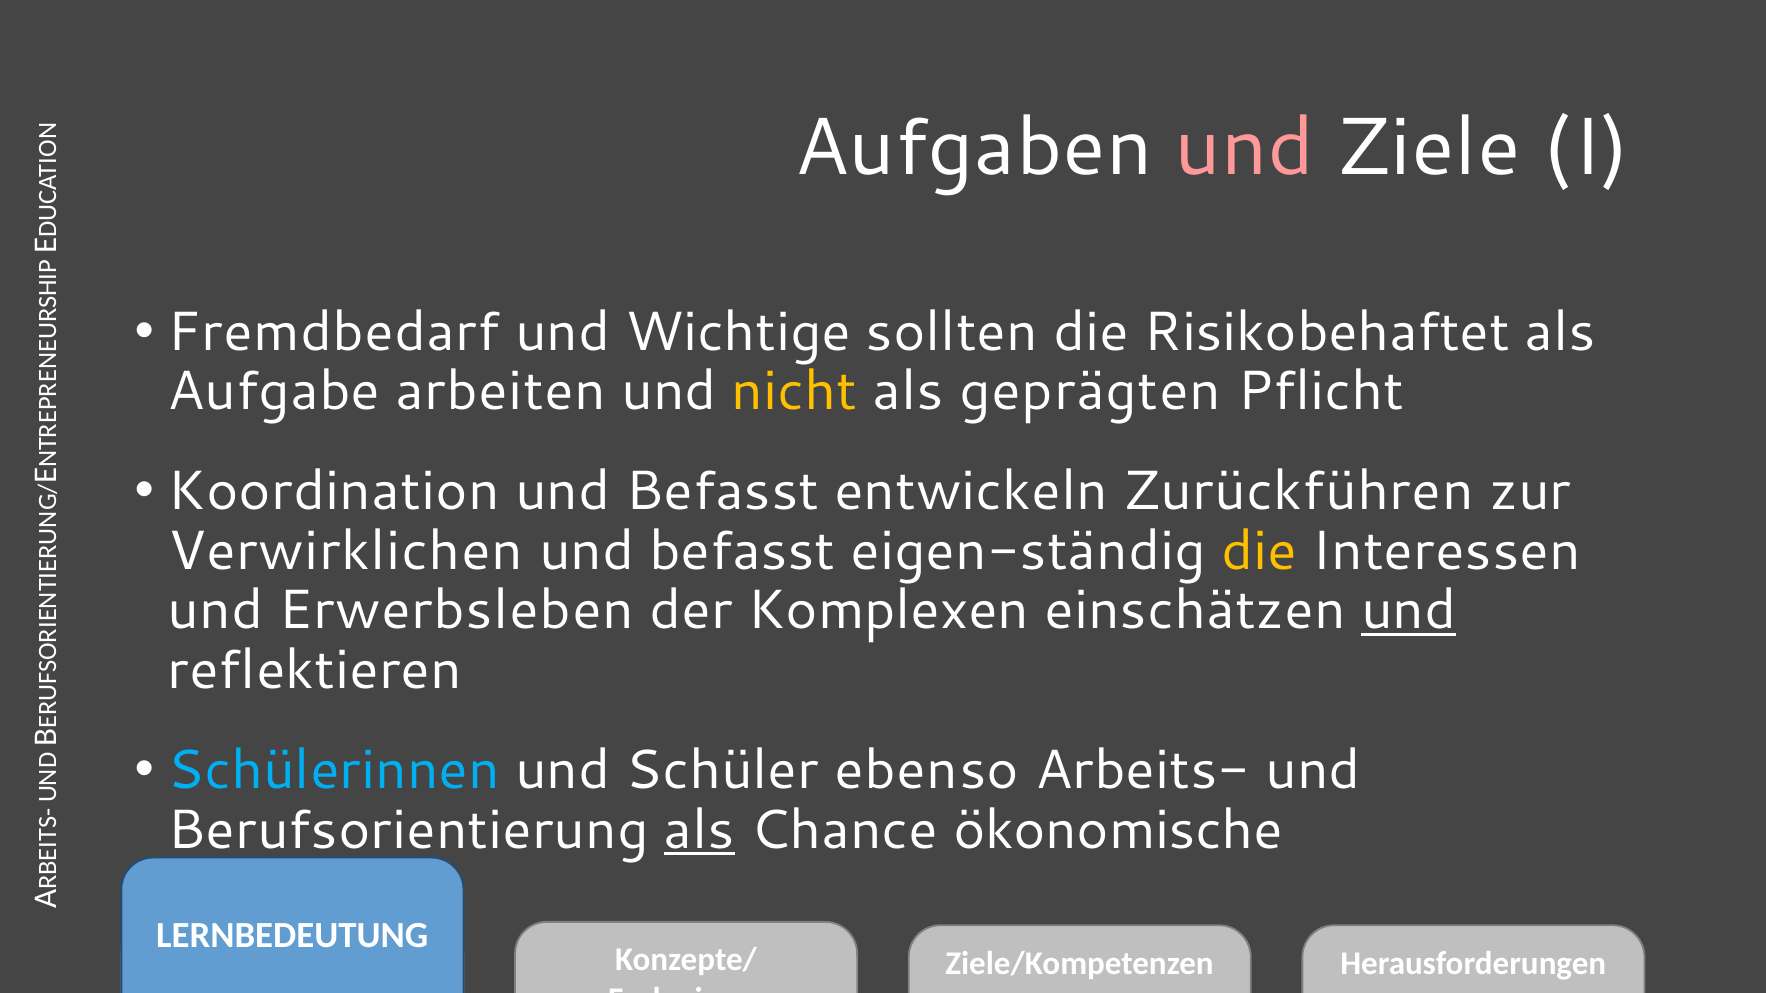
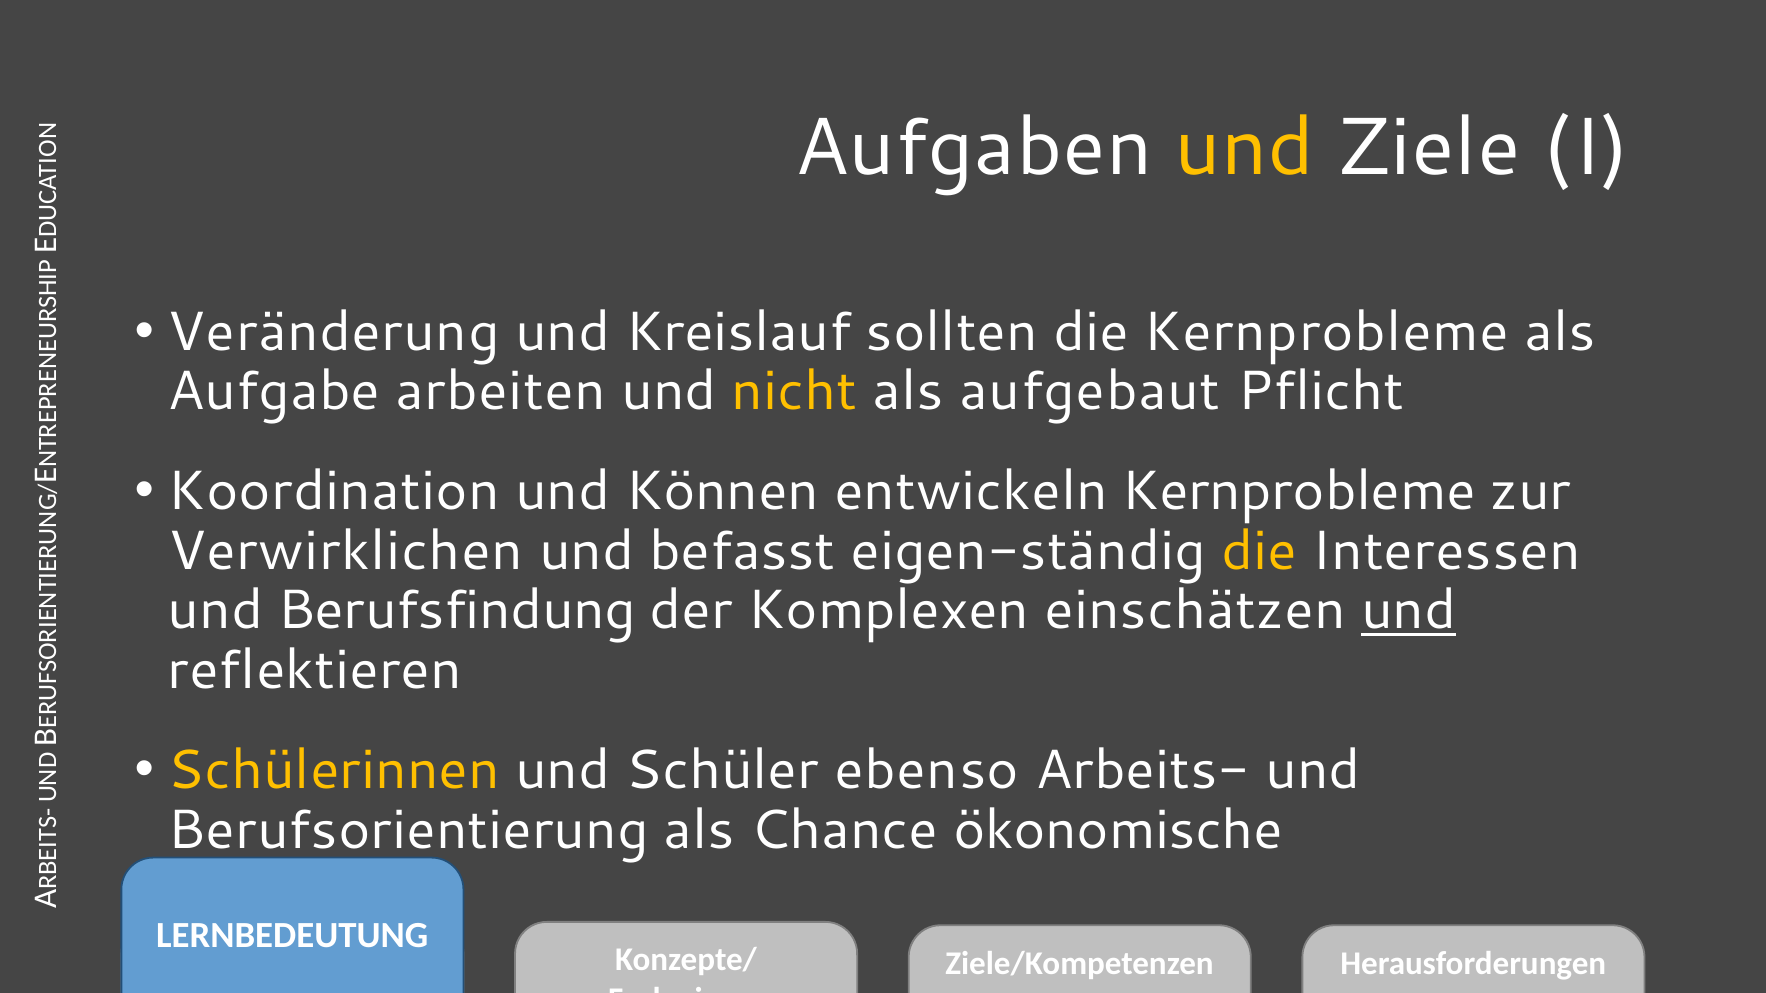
und colour: pink -> yellow (1245, 148)
Fremdbedarf: Fremdbedarf -> Veränderung (334, 332)
Wichtige: Wichtige -> Kreislauf (738, 332)
die Risikobehaftet: Risikobehaftet -> Kernprobleme (1326, 332)
geprägten: geprägten -> aufgebaut (1090, 392)
Befasst: Befasst -> Können (722, 492)
entwickeln Zurückführen: Zurückführen -> Kernprobleme (1299, 492)
Erwerbsleben: Erwerbsleben -> Berufsfindung (457, 611)
Schülerinnen colour: light blue -> yellow (334, 771)
als underline: present -> none (700, 830)
